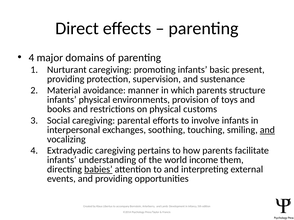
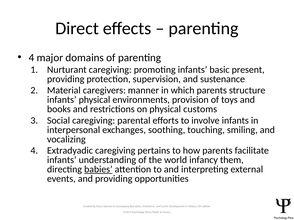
avoidance: avoidance -> caregivers (104, 91)
and underline: present -> none (267, 130)
world income: income -> infancy (204, 160)
